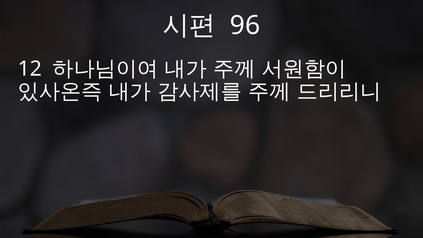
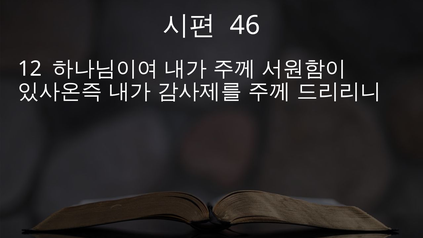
96: 96 -> 46 (245, 25)
